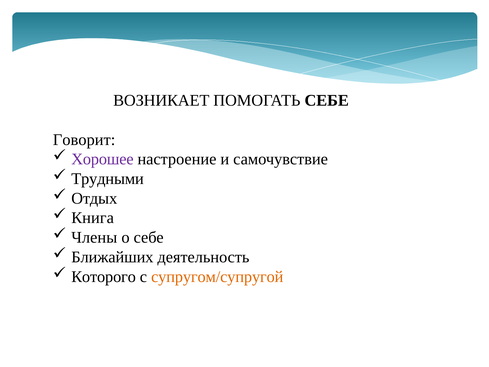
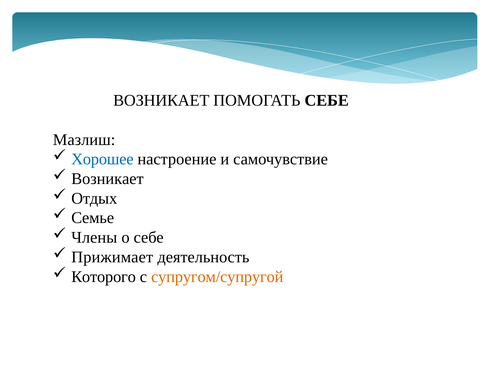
Говорит: Говорит -> Мазлиш (84, 140)
Хорошее colour: purple -> blue (102, 159)
Трудными: Трудными -> Возникает (107, 179)
Книга: Книга -> Семье (93, 218)
Ближайших: Ближайших -> Прижимает (112, 257)
